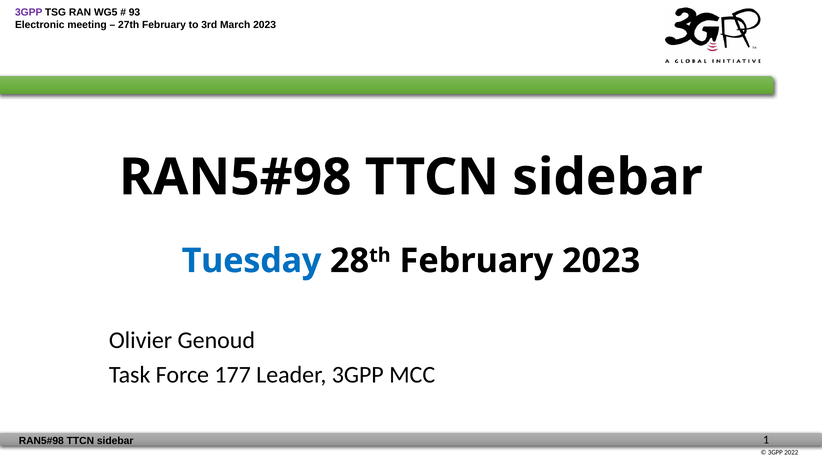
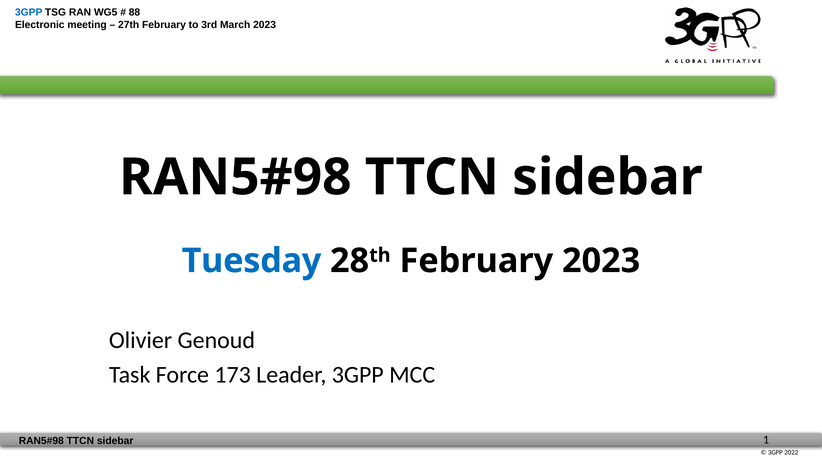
3GPP colour: purple -> blue (29, 12)
93: 93 -> 88 (134, 12)
177: 177 -> 173 (233, 374)
